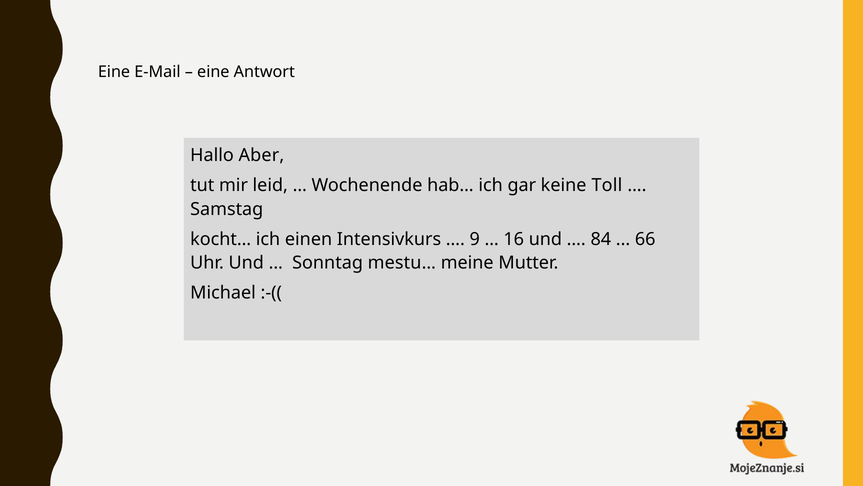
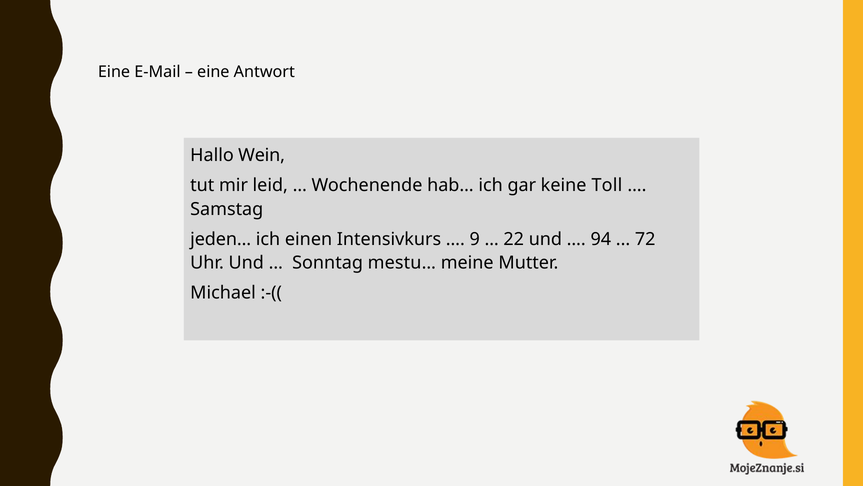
Aber: Aber -> Wein (262, 155)
kocht…: kocht… -> jeden… (221, 239)
16: 16 -> 22 (514, 239)
84: 84 -> 94 (601, 239)
66: 66 -> 72 (645, 239)
